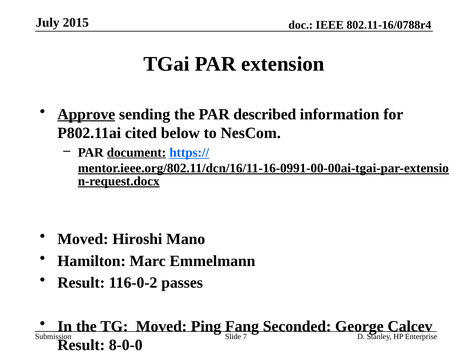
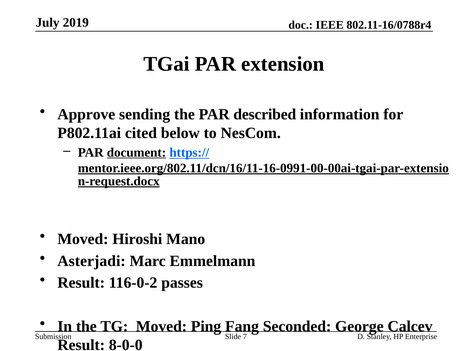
2015: 2015 -> 2019 (76, 23)
Approve underline: present -> none (86, 114)
Hamilton: Hamilton -> Asterjadi (92, 261)
